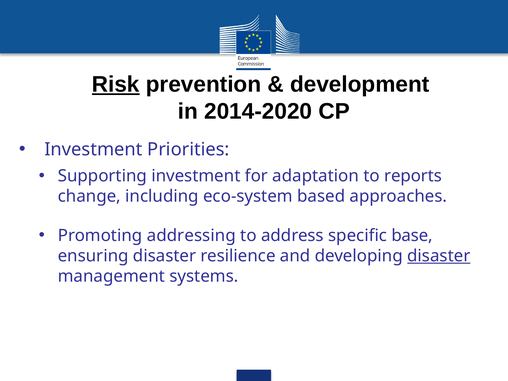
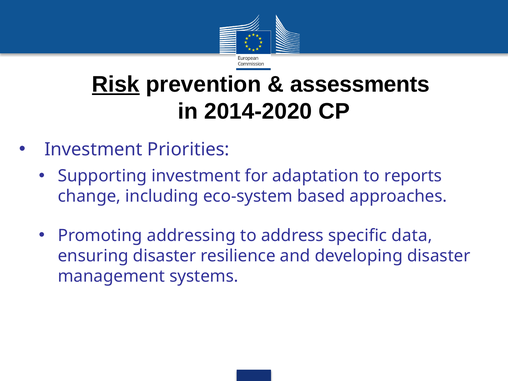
development: development -> assessments (360, 84)
base: base -> data (412, 236)
disaster underline: present -> none (439, 256)
